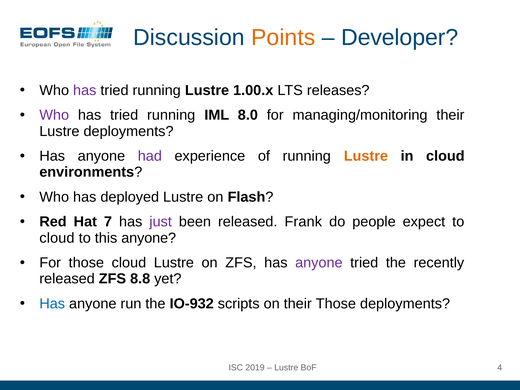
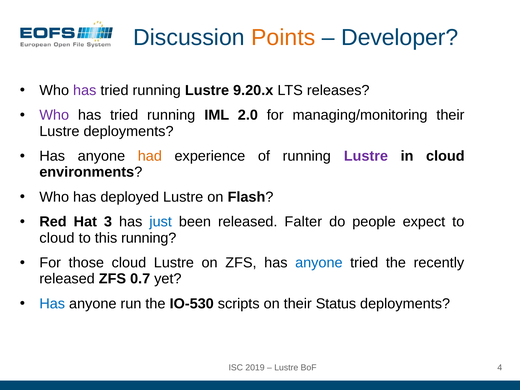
1.00.x: 1.00.x -> 9.20.x (253, 90)
8.0: 8.0 -> 2.0 (248, 115)
had colour: purple -> orange (150, 156)
Lustre colour: orange -> purple (366, 156)
7: 7 -> 3 (108, 222)
just colour: purple -> blue (161, 222)
Frank: Frank -> Falter (303, 222)
this anyone: anyone -> running (149, 238)
anyone colour: purple -> blue (319, 263)
8.8: 8.8 -> 0.7 (140, 279)
IO-932: IO-932 -> IO-530 (192, 304)
their Those: Those -> Status (336, 304)
